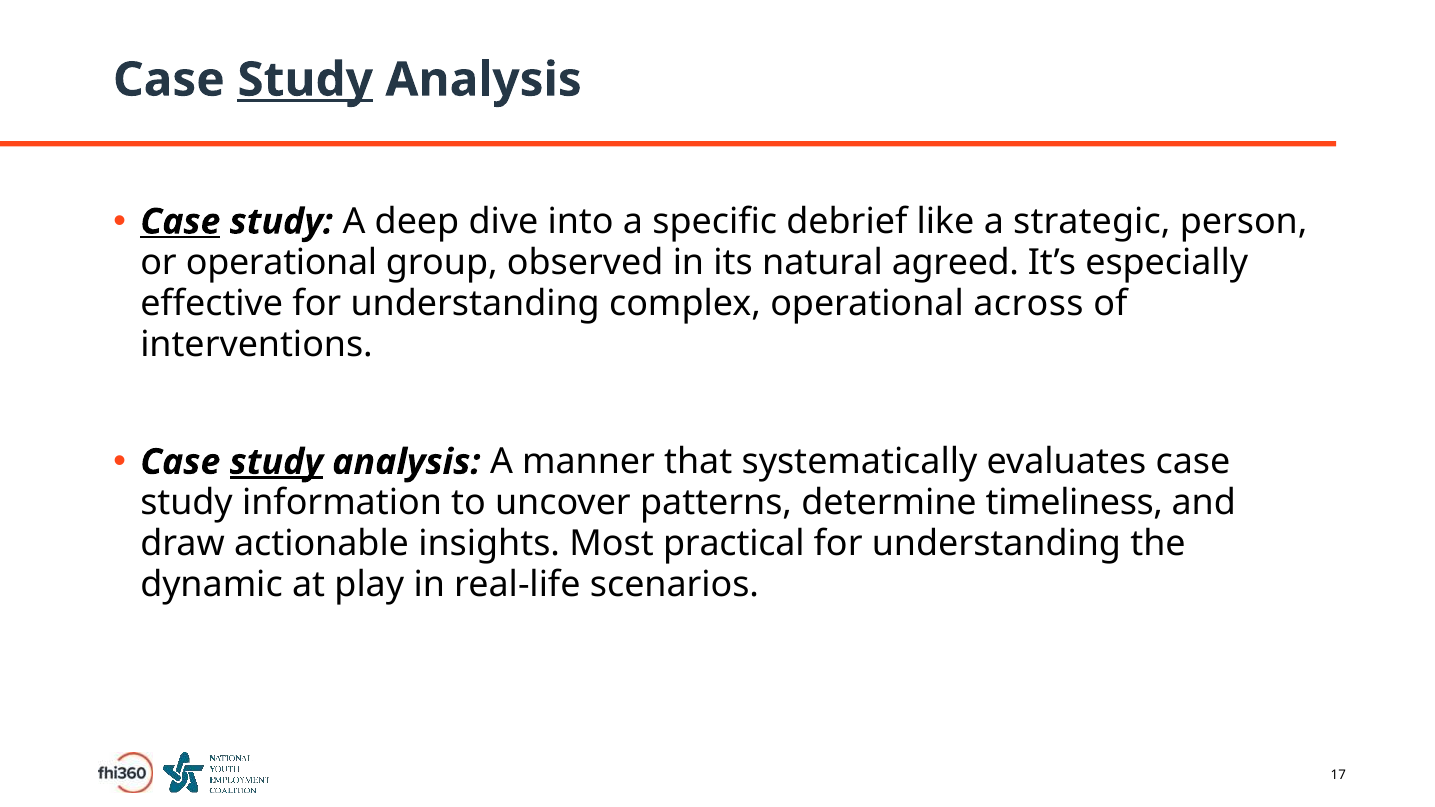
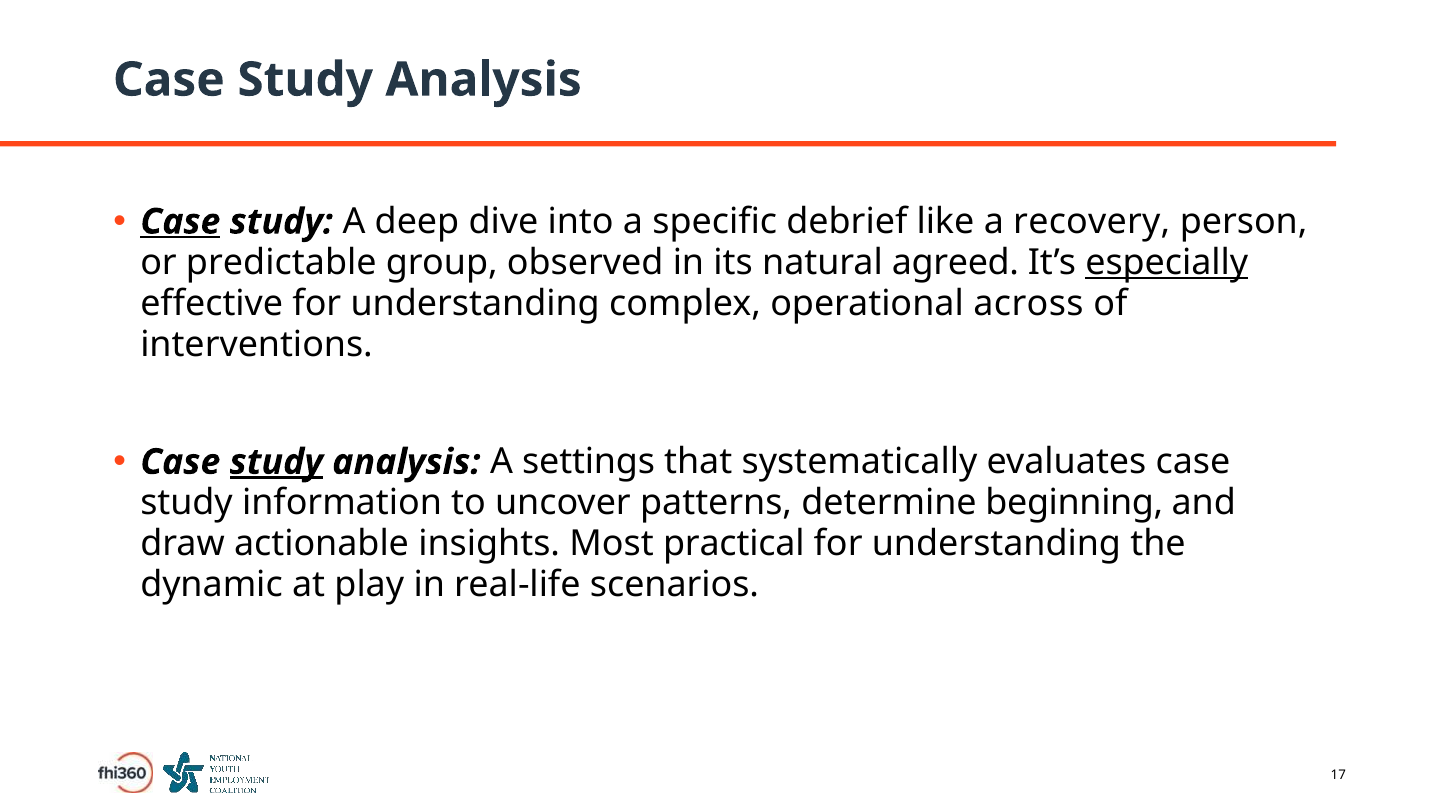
Study underline: present -> none (305, 80)
strategic: strategic -> recovery (1092, 222)
or operational: operational -> predictable (281, 263)
especially underline: none -> present (1167, 263)
manner: manner -> settings (589, 462)
timeliness: timeliness -> beginning (1074, 503)
